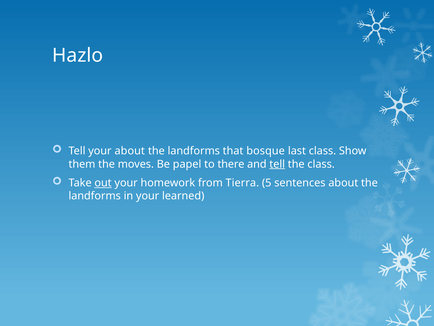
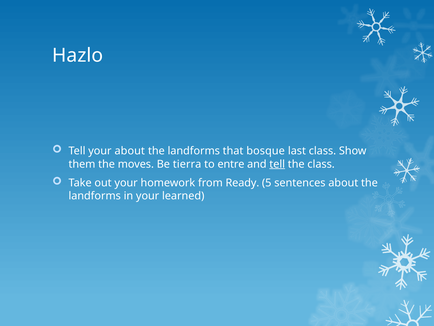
papel: papel -> tierra (187, 164)
there: there -> entre (231, 164)
out underline: present -> none (103, 183)
Tierra: Tierra -> Ready (242, 183)
